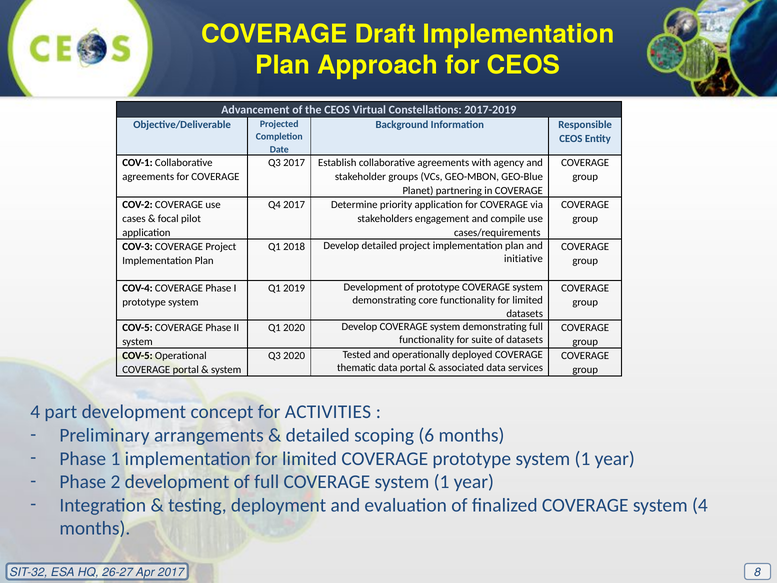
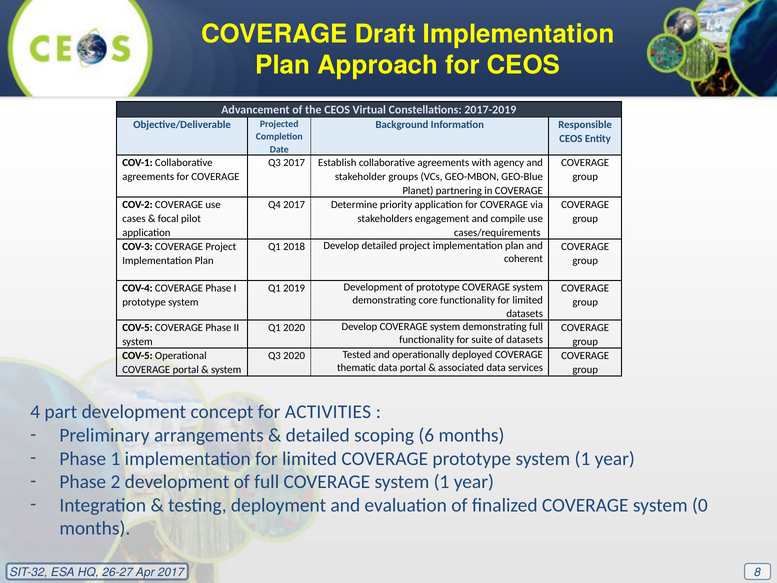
initiative: initiative -> coherent (524, 259)
system 4: 4 -> 0 (700, 505)
